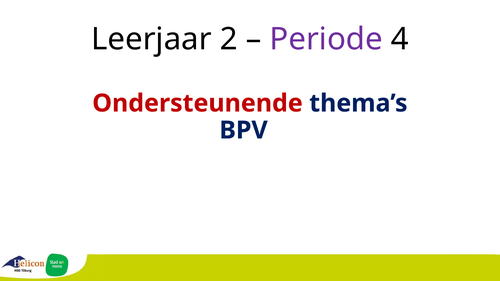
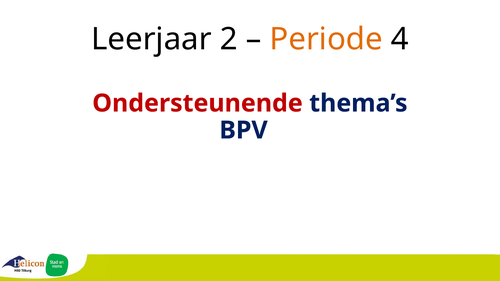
Periode colour: purple -> orange (326, 39)
